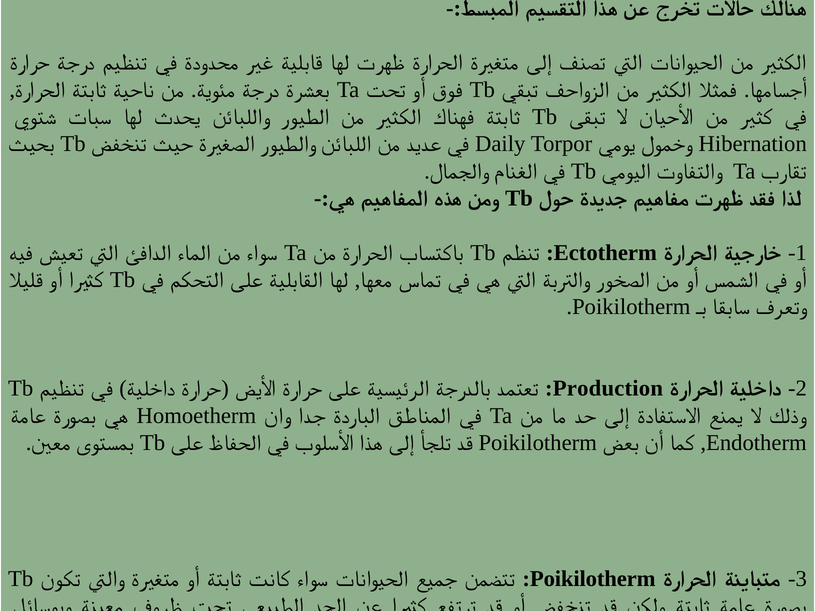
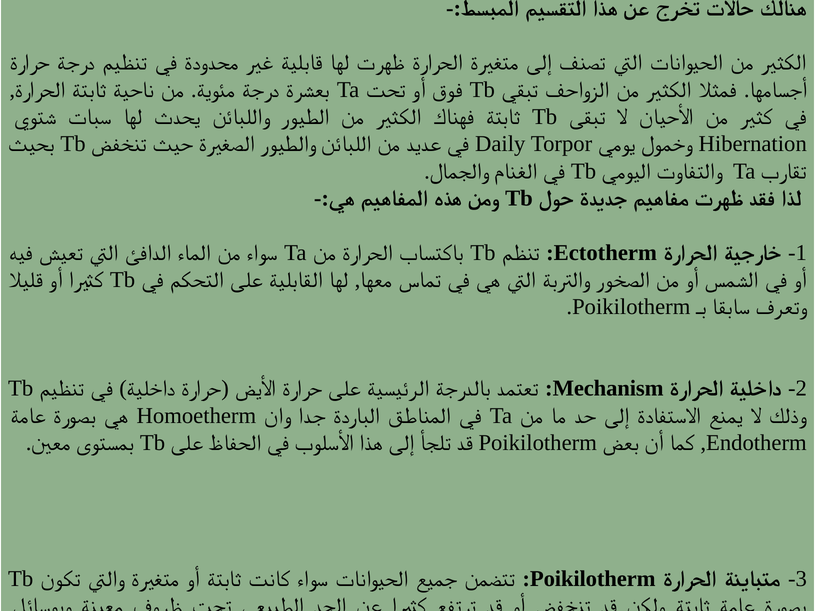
Production: Production -> Mechanism (608, 389)
